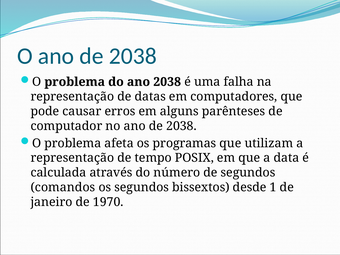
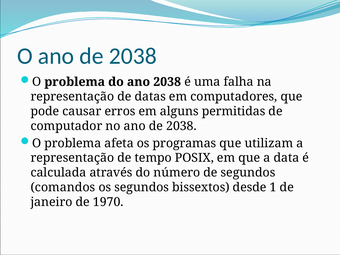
parênteses: parênteses -> permitidas (234, 111)
